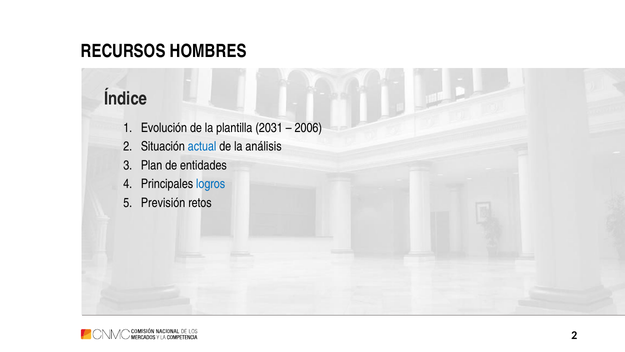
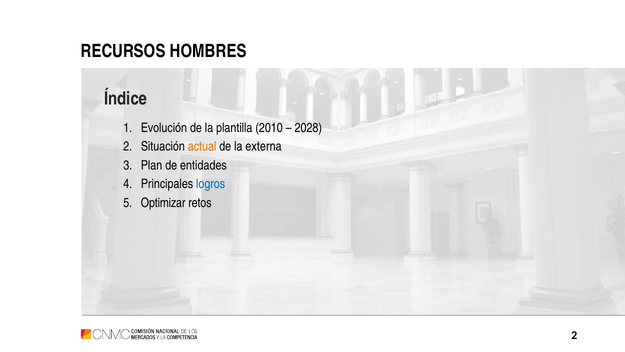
2031: 2031 -> 2010 (269, 128)
2006: 2006 -> 2028 (308, 128)
actual colour: blue -> orange (202, 146)
análisis: análisis -> externa (264, 146)
Previsión: Previsión -> Optimizar (163, 203)
